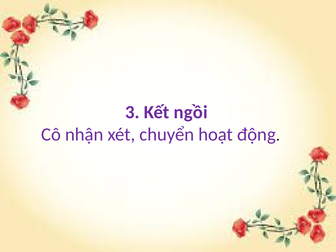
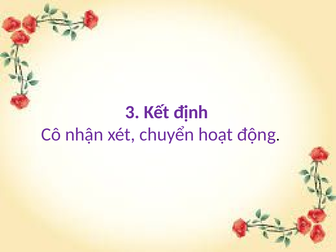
ngồi: ngồi -> định (191, 112)
